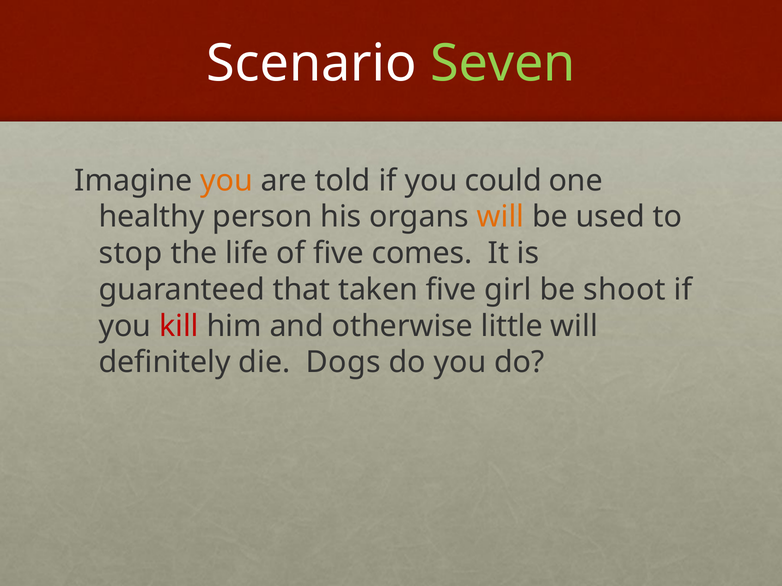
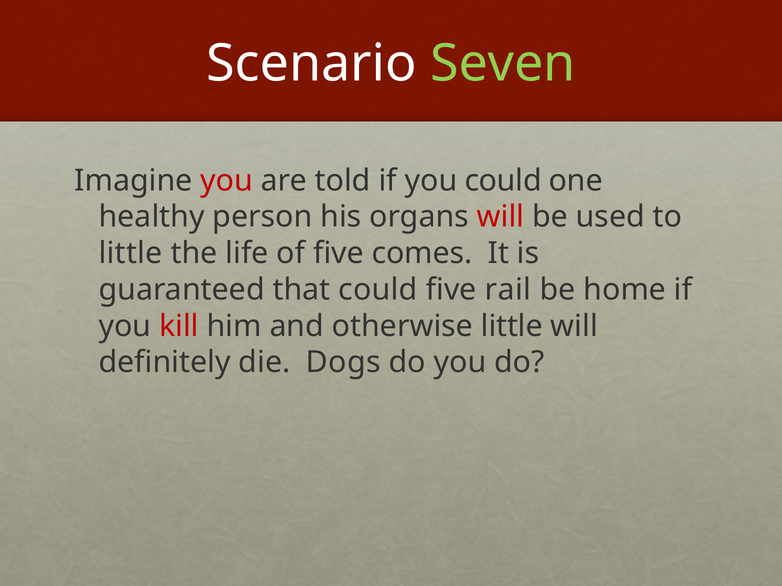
you colour: orange -> red (227, 181)
will colour: orange -> red (501, 217)
stop: stop -> little (131, 253)
that taken: taken -> could (378, 290)
girl: girl -> rail (508, 290)
shoot: shoot -> home (625, 290)
